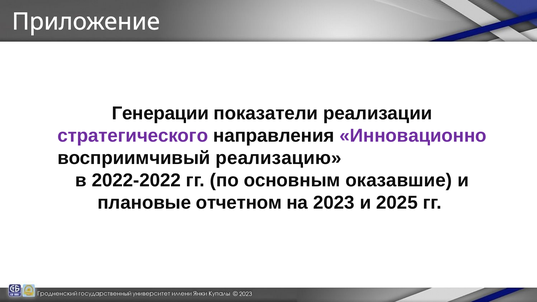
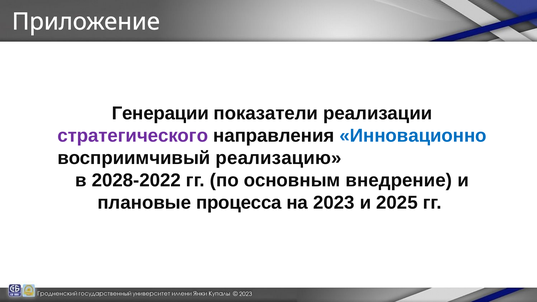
Инновационно colour: purple -> blue (413, 136)
2022-2022: 2022-2022 -> 2028-2022 (136, 180)
оказавшие: оказавшие -> внедрение (399, 180)
отчетном: отчетном -> процесса (239, 203)
